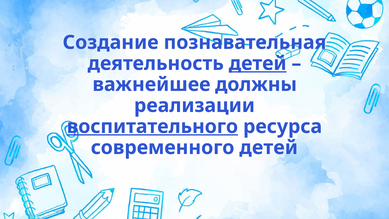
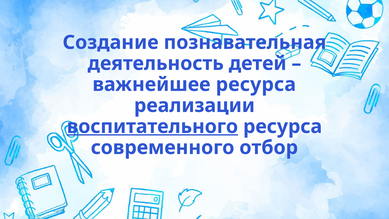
детей underline: present -> none (258, 63)
важнейшее должны: должны -> ресурса (256, 84)
современного детей: детей -> отбор (269, 147)
